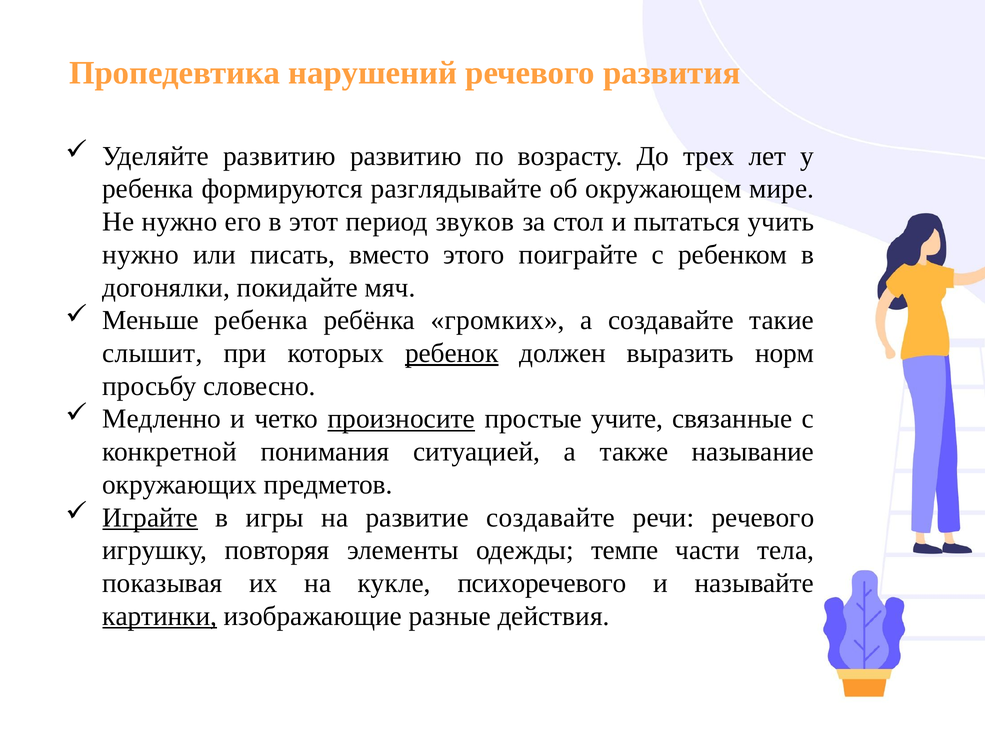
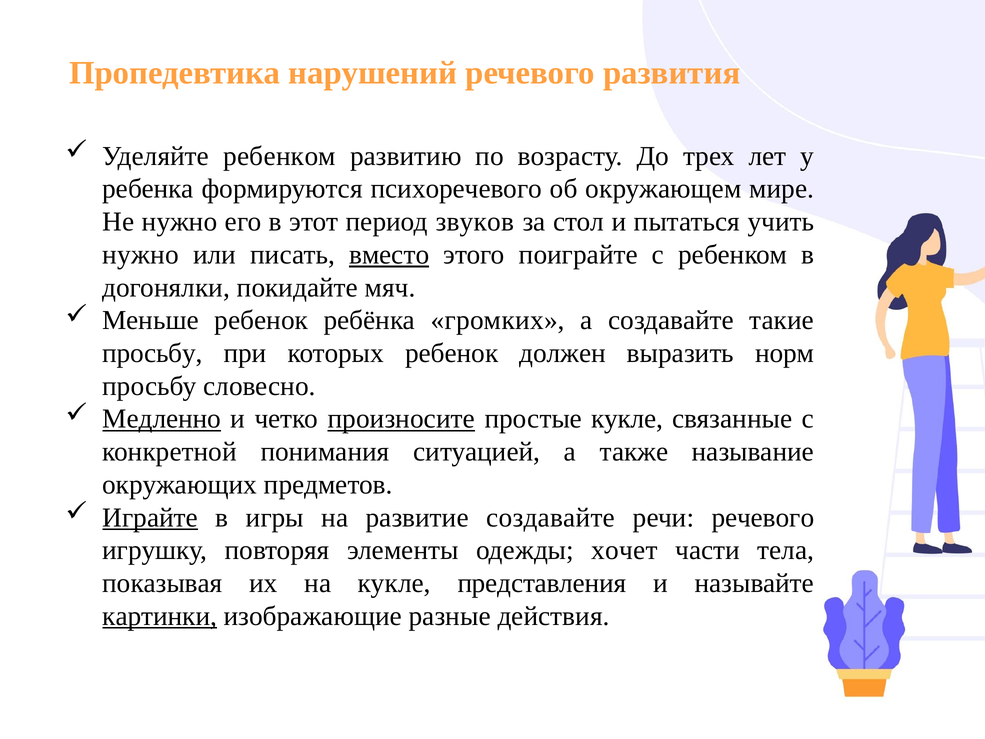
Уделяйте развитию: развитию -> ребенком (279, 156)
разглядывайте: разглядывайте -> психоречевого (456, 189)
вместо underline: none -> present (389, 255)
Меньше ребенка: ребенка -> ребенок (261, 320)
слышит: слышит -> просьбу (153, 353)
ребенок underline: present -> none (452, 353)
Медленно underline: none -> present (162, 419)
простые учите: учите -> кукле (627, 419)
темпе: темпе -> хочет (624, 550)
психоречевого: психоречевого -> представления (542, 583)
